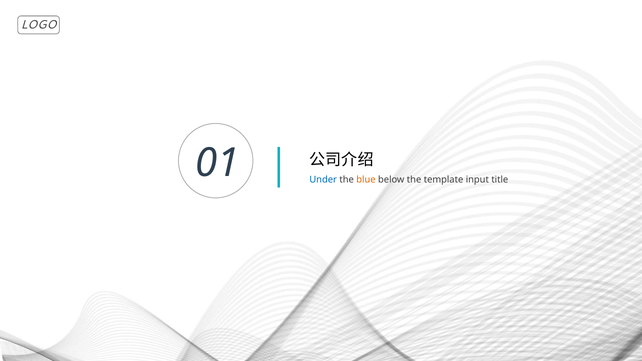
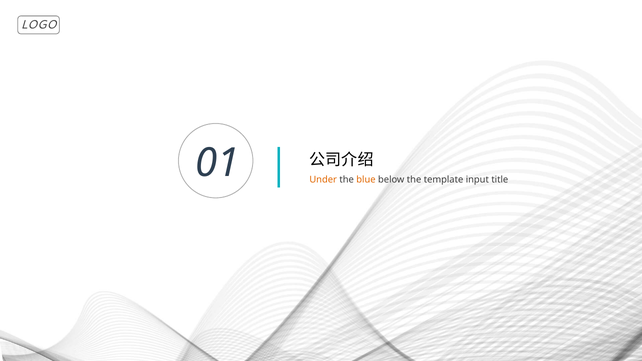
Under colour: blue -> orange (323, 180)
